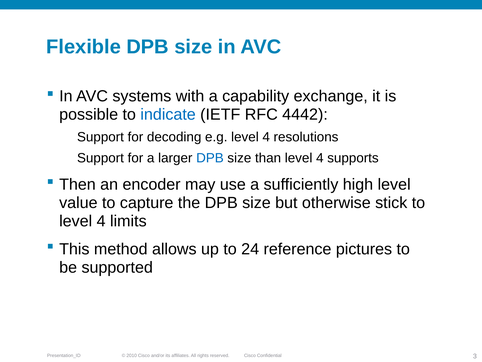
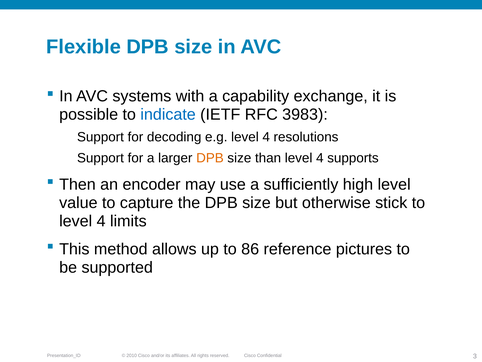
4442: 4442 -> 3983 (305, 114)
DPB colour: blue -> orange (210, 158)
24: 24 -> 86 (250, 249)
